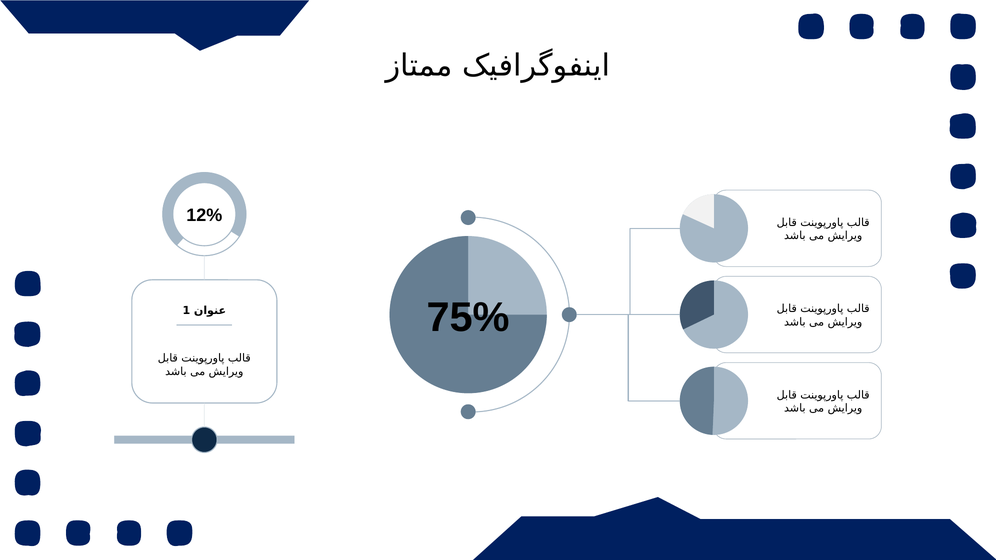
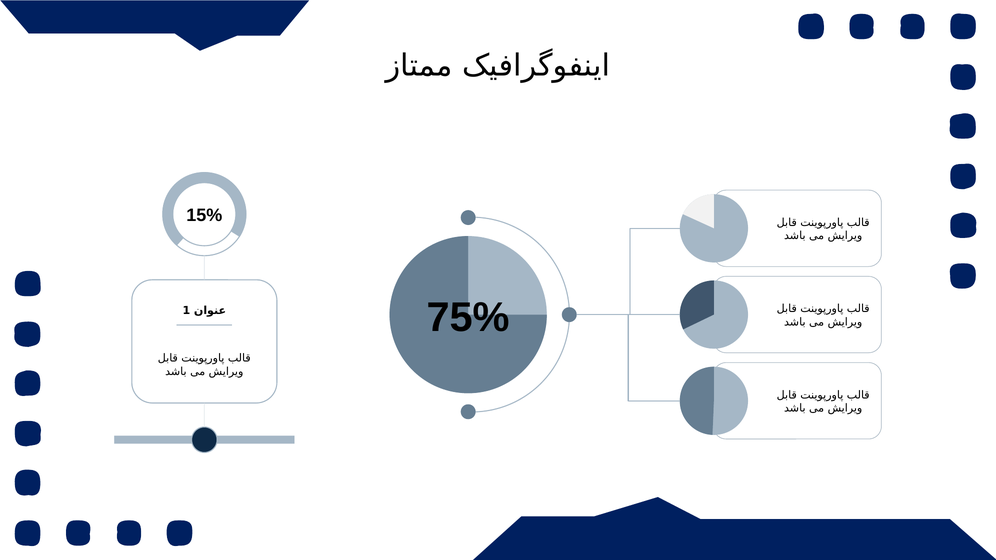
12%: 12% -> 15% (204, 216)
